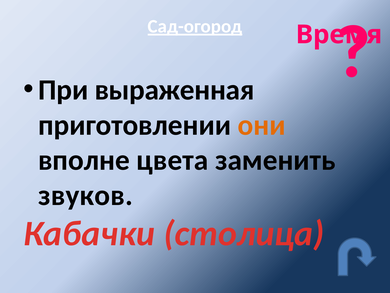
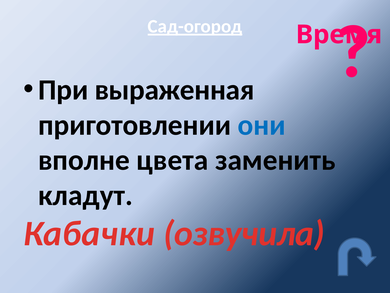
они colour: orange -> blue (262, 125)
звуков: звуков -> кладут (86, 195)
столица: столица -> озвучила (244, 233)
